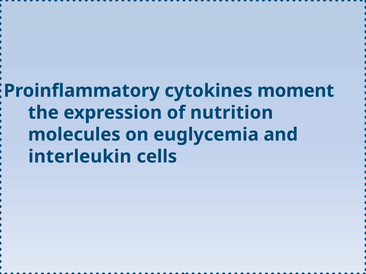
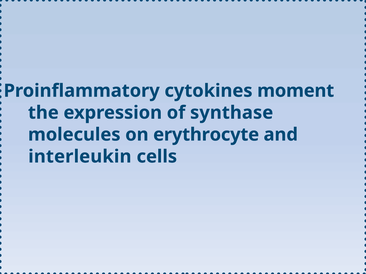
nutrition: nutrition -> synthase (232, 113)
euglycemia: euglycemia -> erythrocyte (206, 135)
